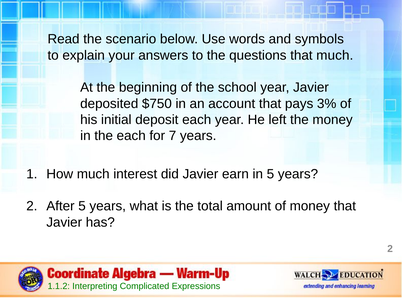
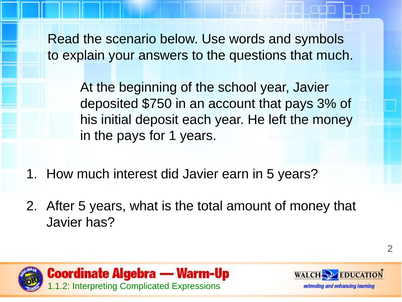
the each: each -> pays (131, 136)
for 7: 7 -> 1 (173, 136)
